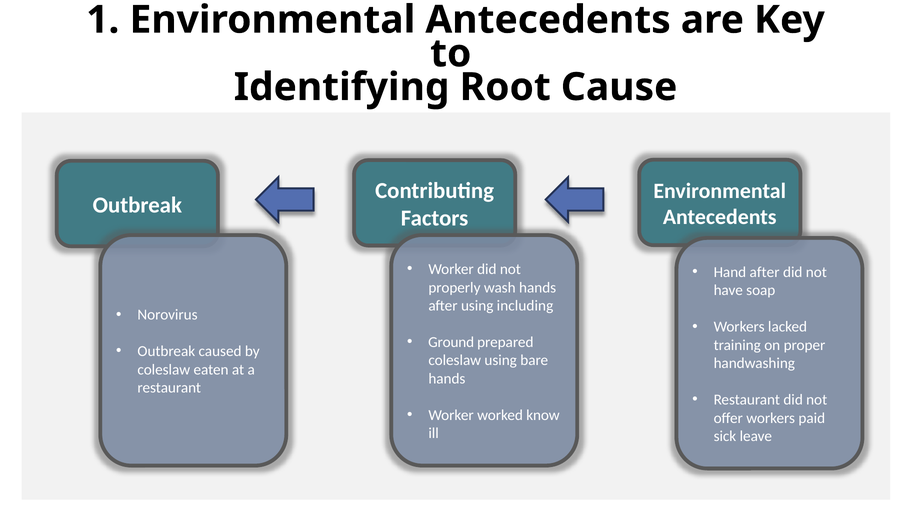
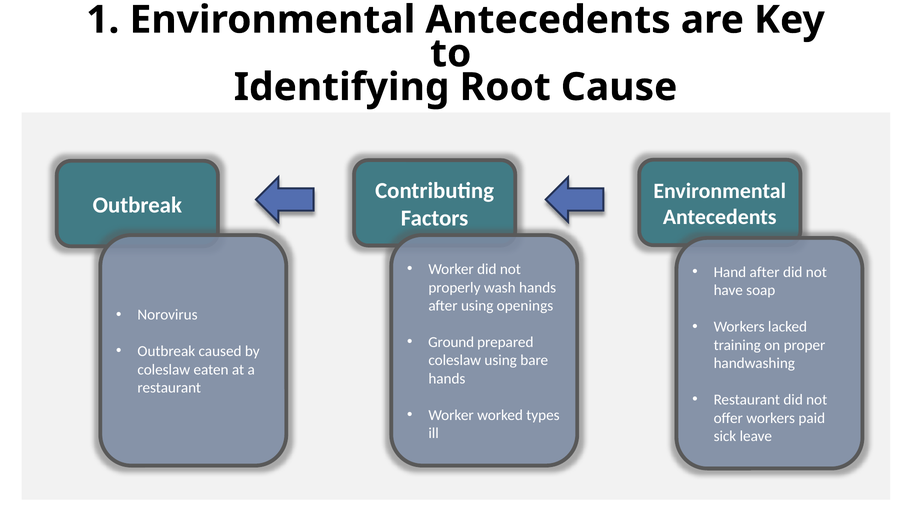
including: including -> openings (525, 306)
know: know -> types (543, 415)
